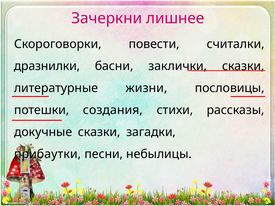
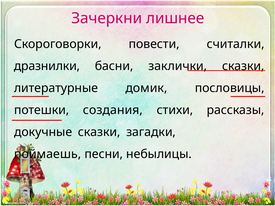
жизни: жизни -> домик (146, 88)
прибаутки: прибаутки -> поймаешь (48, 154)
